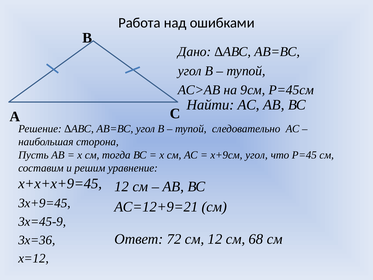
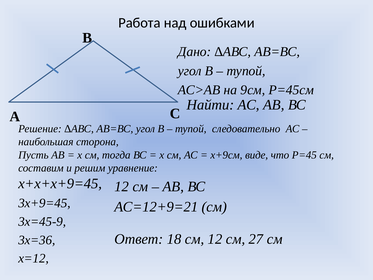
х+9см угол: угол -> виде (257, 155)
72: 72 -> 18 (174, 239)
68: 68 -> 27 (256, 239)
